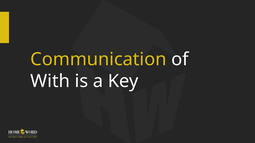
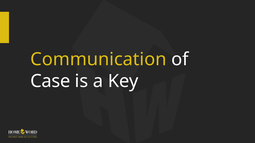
With: With -> Case (50, 81)
